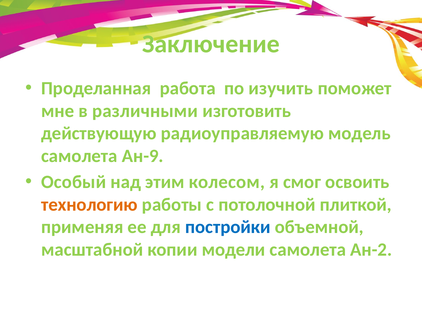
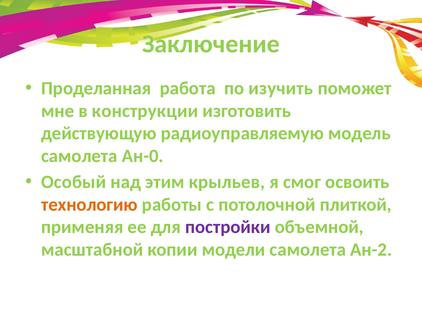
различными: различными -> конструкции (145, 111)
Ан-9: Ан-9 -> Ан-0 (143, 156)
колесом: колесом -> крыльев (227, 182)
постройки colour: blue -> purple (228, 227)
